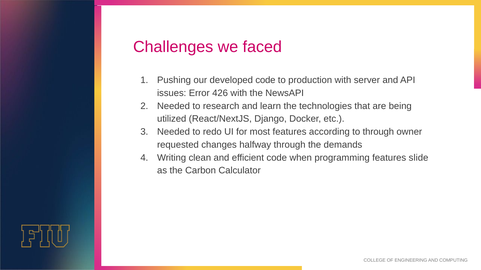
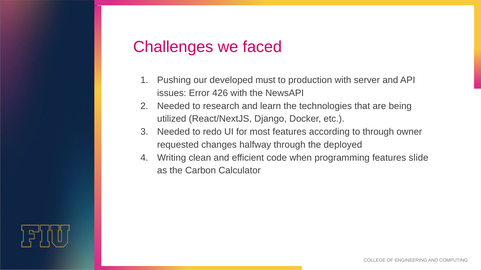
developed code: code -> must (265, 80)
demands: demands -> deployed (343, 145)
